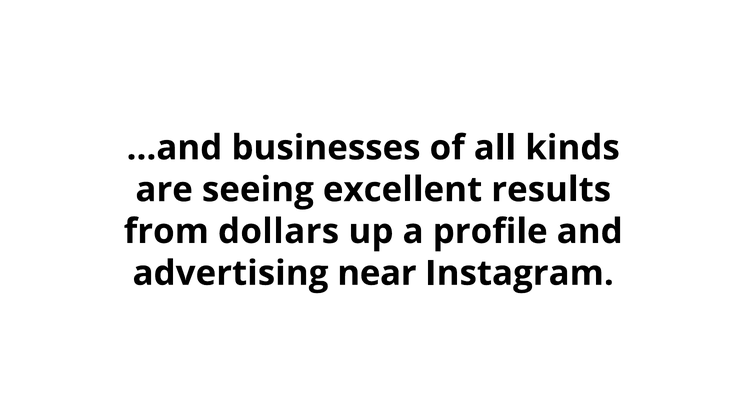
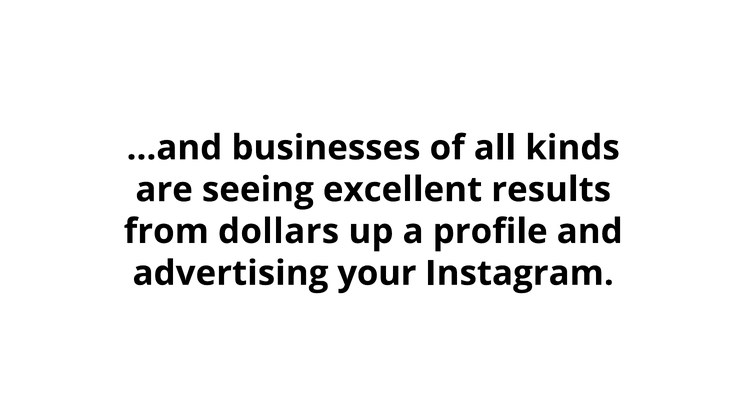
near: near -> your (377, 274)
